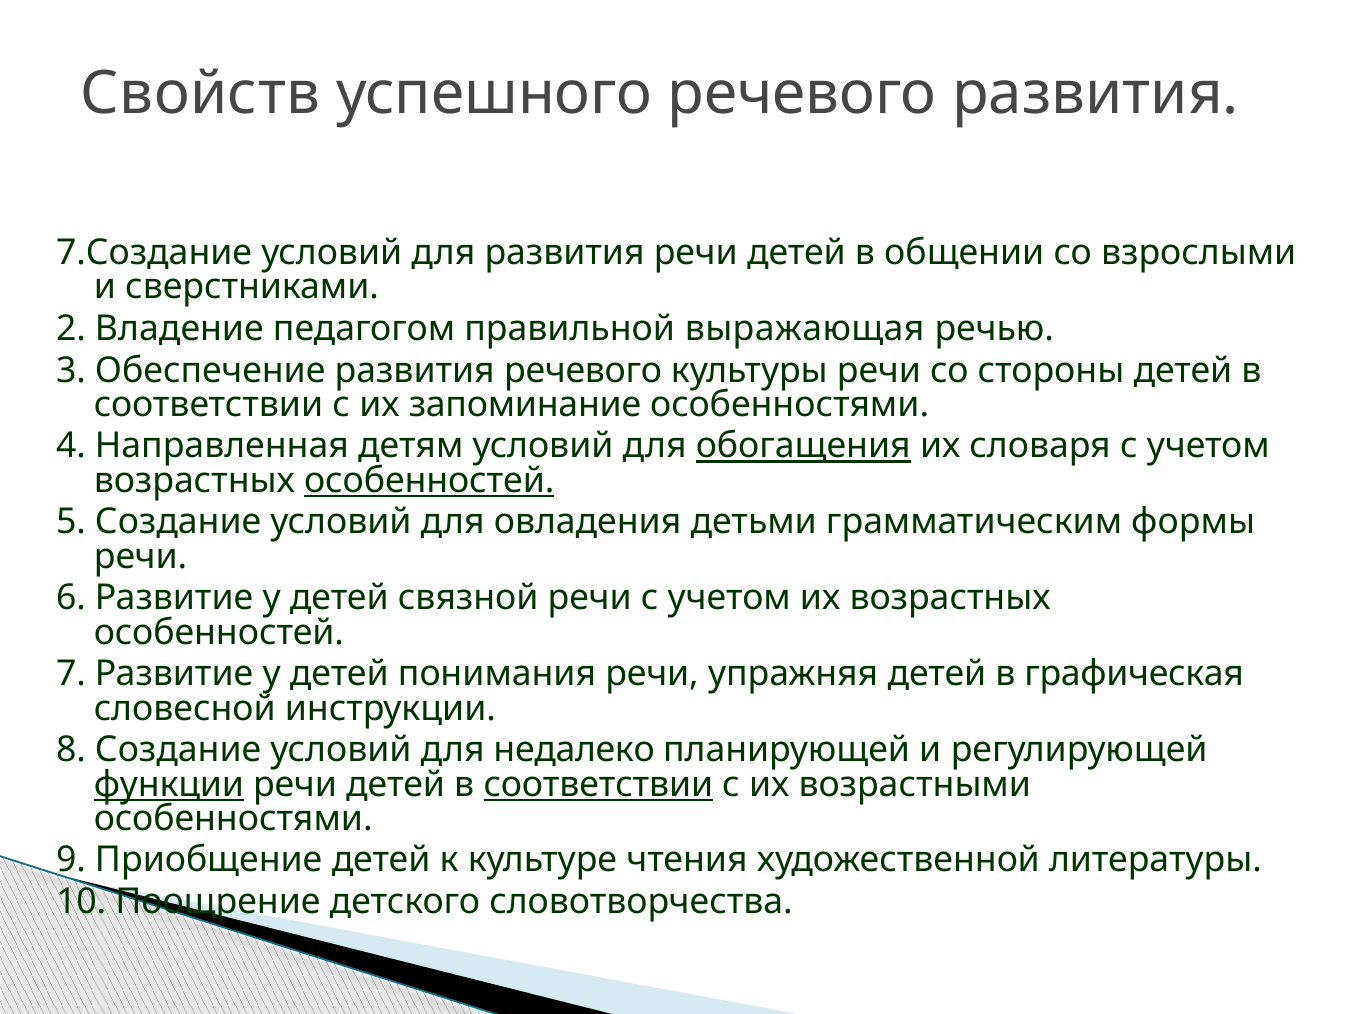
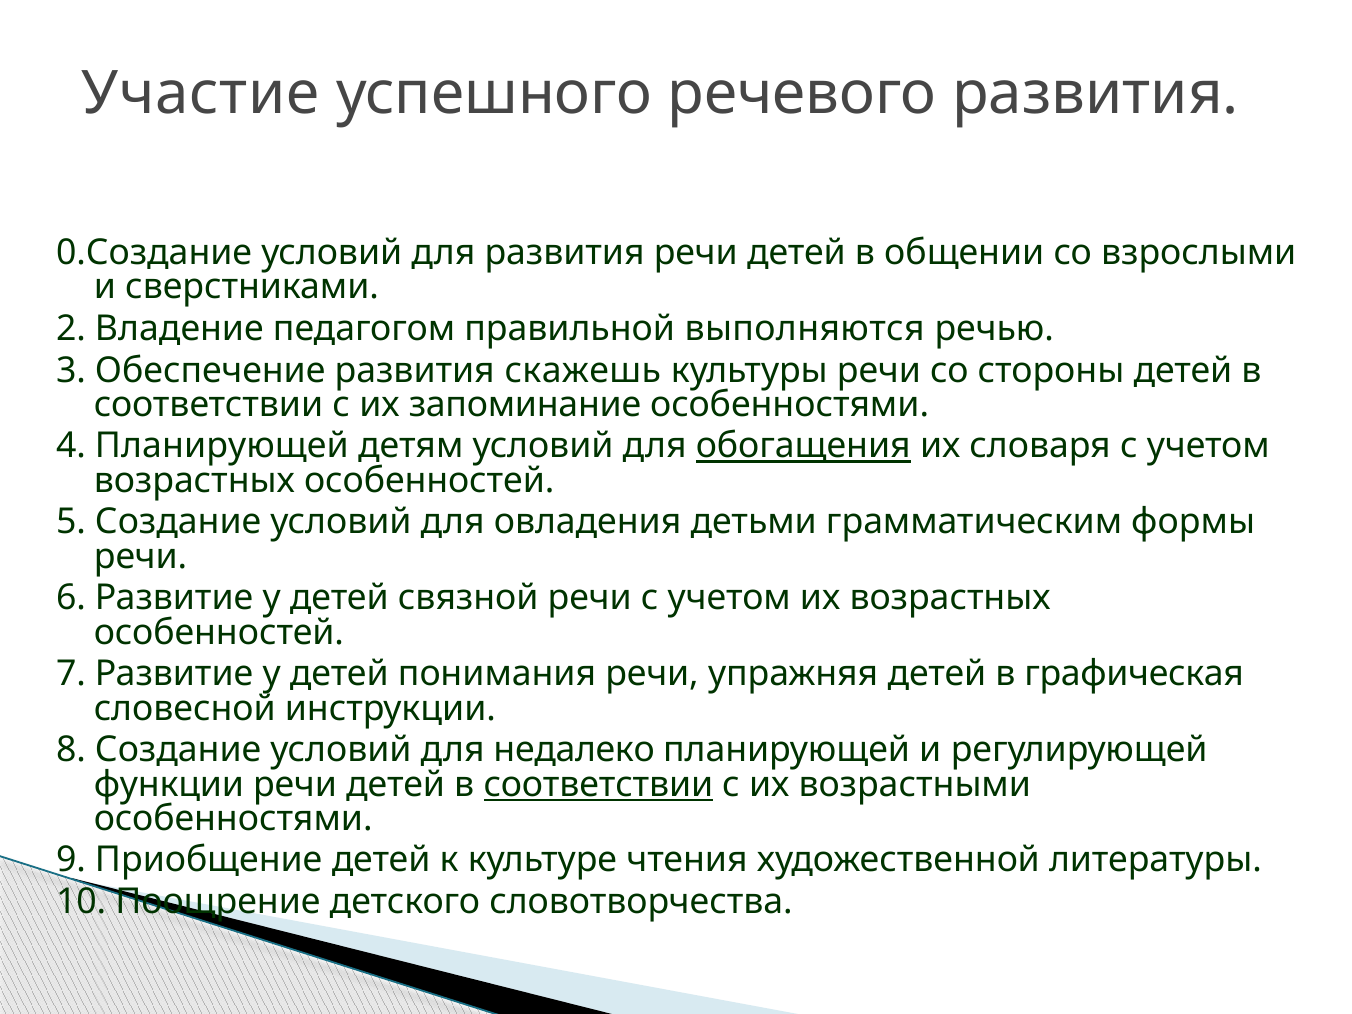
Свойств: Свойств -> Участие (200, 93)
7.Создание: 7.Создание -> 0.Создание (154, 253)
выражающая: выражающая -> выполняются (805, 329)
развития речевого: речевого -> скажешь (583, 370)
4 Направленная: Направленная -> Планирующей (222, 446)
особенностей underline: present -> none (429, 480)
функции underline: present -> none (169, 784)
